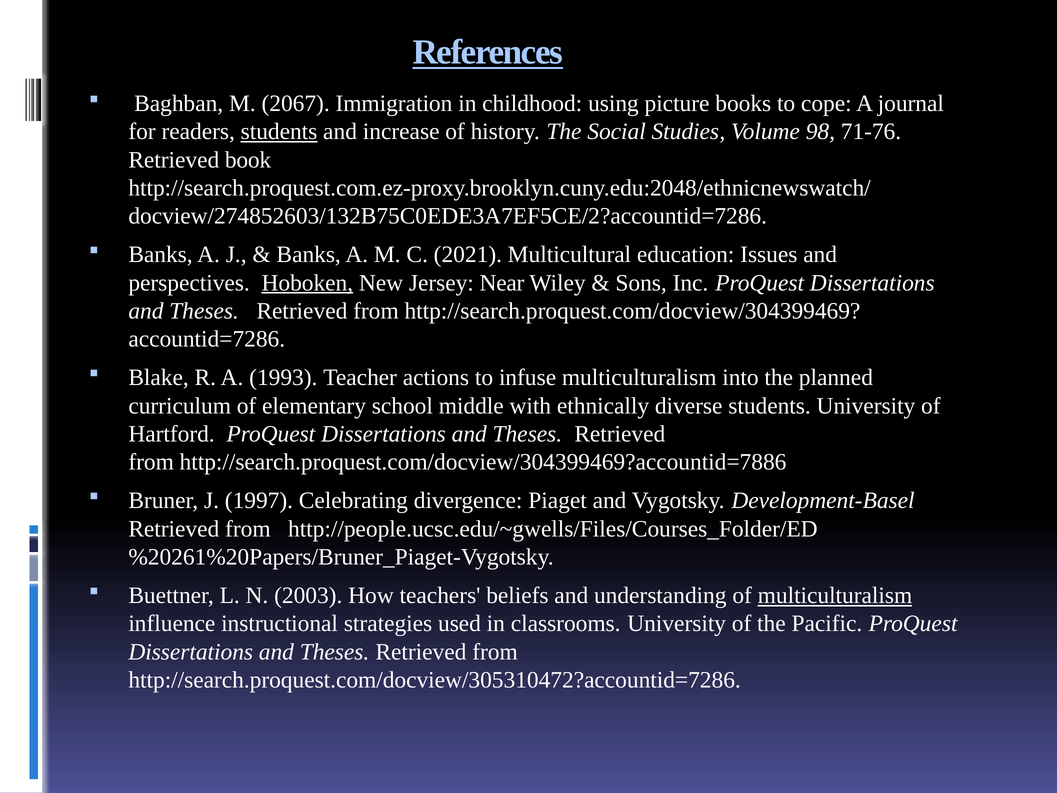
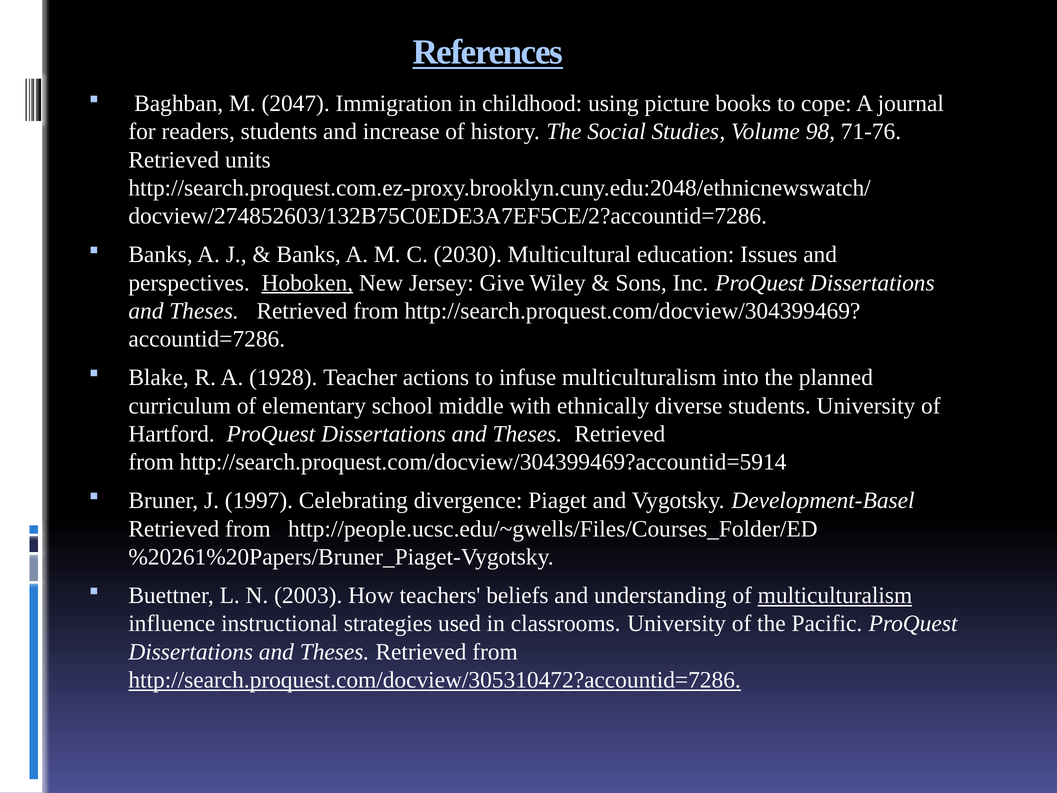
2067: 2067 -> 2047 (296, 103)
students underline: present -> none (279, 132)
book: book -> units (248, 160)
2021: 2021 -> 2030 (468, 255)
Near: Near -> Give (502, 283)
1993: 1993 -> 1928 (283, 378)
http://search.proquest.com/docview/304399469?accountid=7886: http://search.proquest.com/docview/304399469?accountid=7886 -> http://search.proquest.com/docview/304399469?accountid=5914 (483, 462)
http://search.proquest.com/docview/305310472?accountid=7286 underline: none -> present (435, 680)
